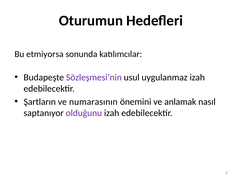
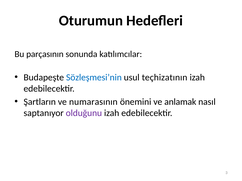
etmiyorsa: etmiyorsa -> parçasının (45, 54)
Sözleşmesi’nin colour: purple -> blue (94, 78)
uygulanmaz: uygulanmaz -> teçhizatının (165, 78)
